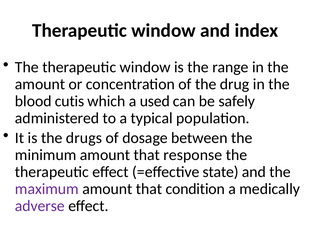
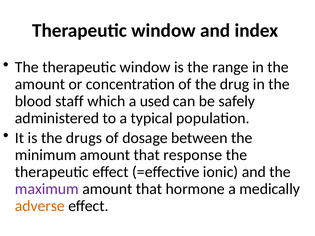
cutis: cutis -> staff (70, 101)
state: state -> ionic (221, 172)
condition: condition -> hormone (195, 189)
adverse colour: purple -> orange (40, 206)
